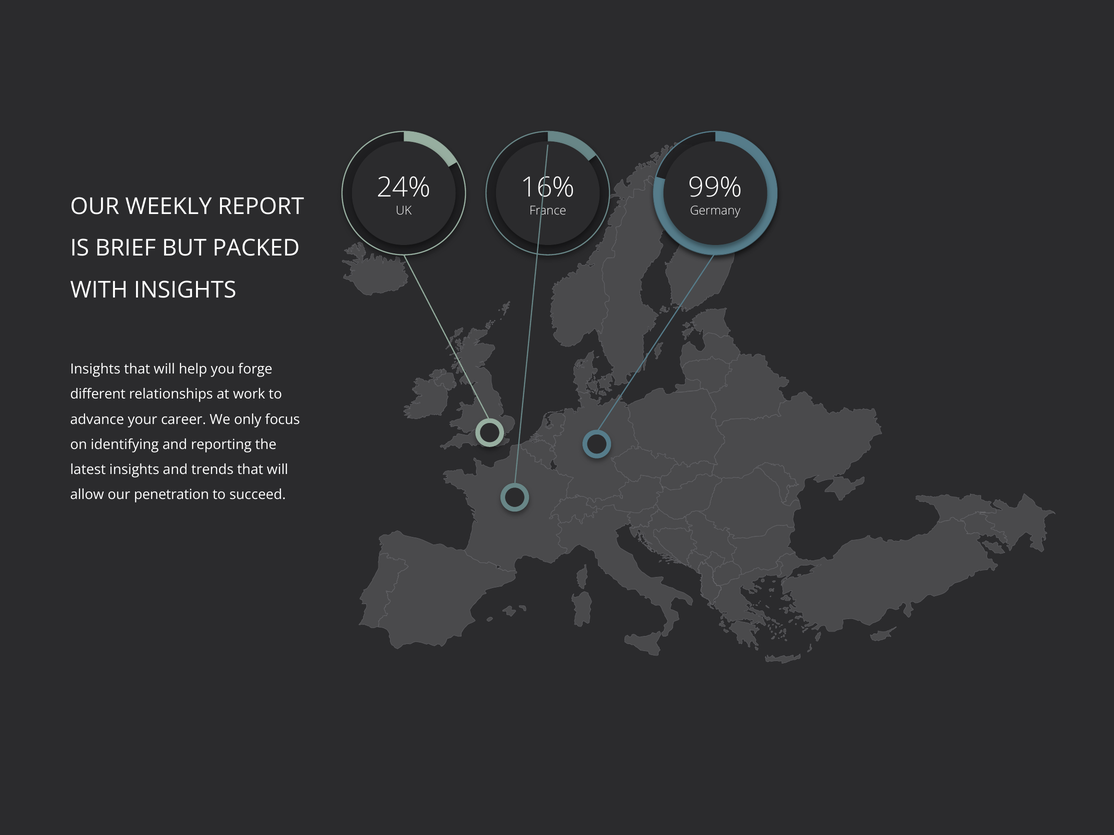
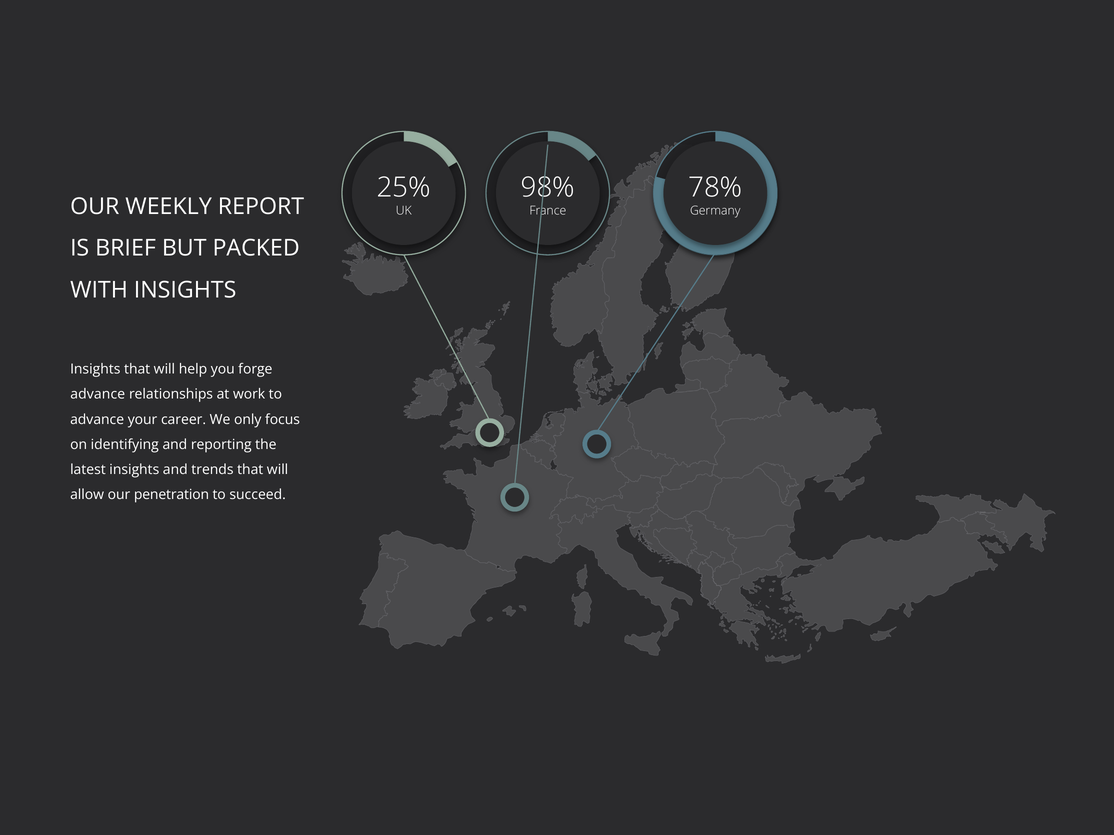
24%: 24% -> 25% (404, 188)
16%: 16% -> 98% (548, 188)
99%: 99% -> 78% (715, 188)
different: different -> advance (98, 395)
